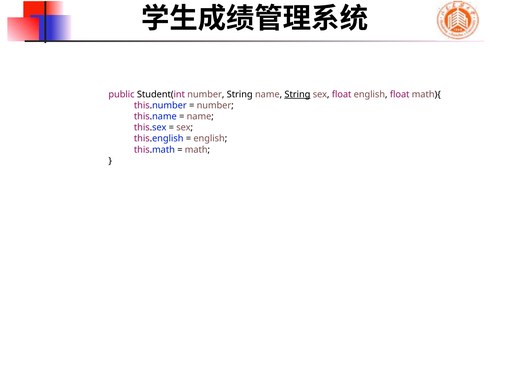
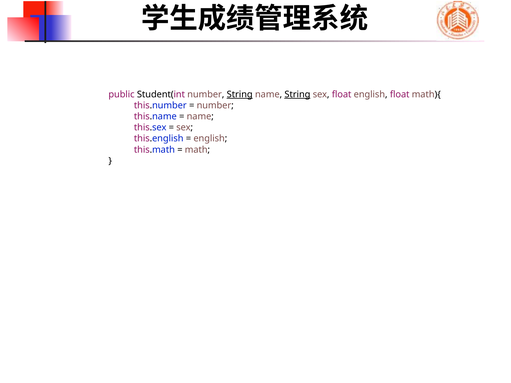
String underline: none -> present (240, 94)
